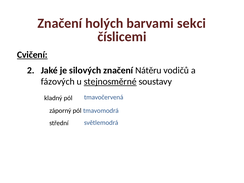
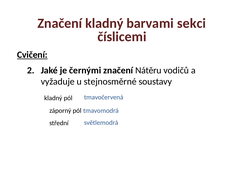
Značení holých: holých -> kladný (104, 23)
silových: silových -> černými (85, 70)
fázových: fázových -> vyžaduje (58, 82)
stejnosměrné underline: present -> none (110, 82)
